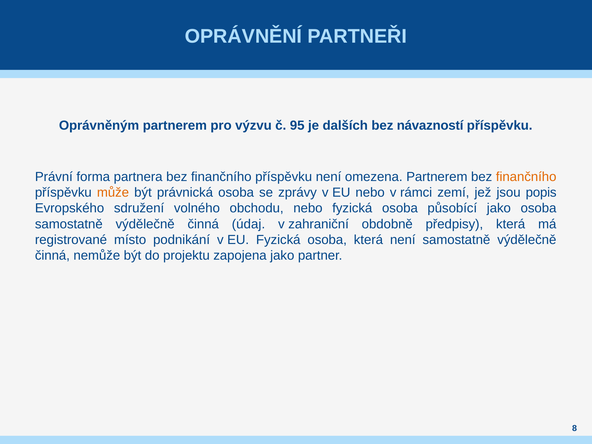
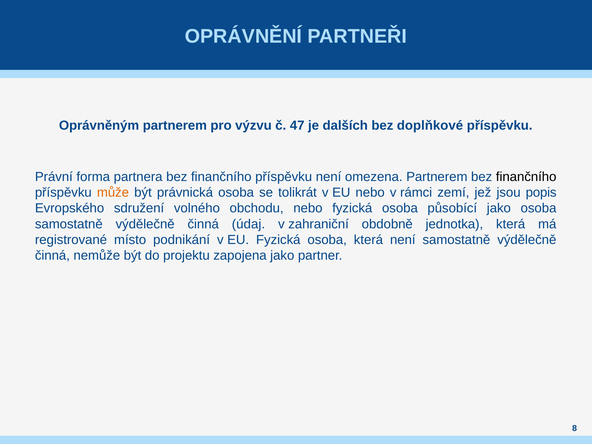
95: 95 -> 47 (297, 125)
návazností: návazností -> doplňkové (430, 125)
finančního colour: orange -> black (526, 177)
zprávy: zprávy -> tolikrát (297, 192)
předpisy: předpisy -> jednotka (454, 224)
